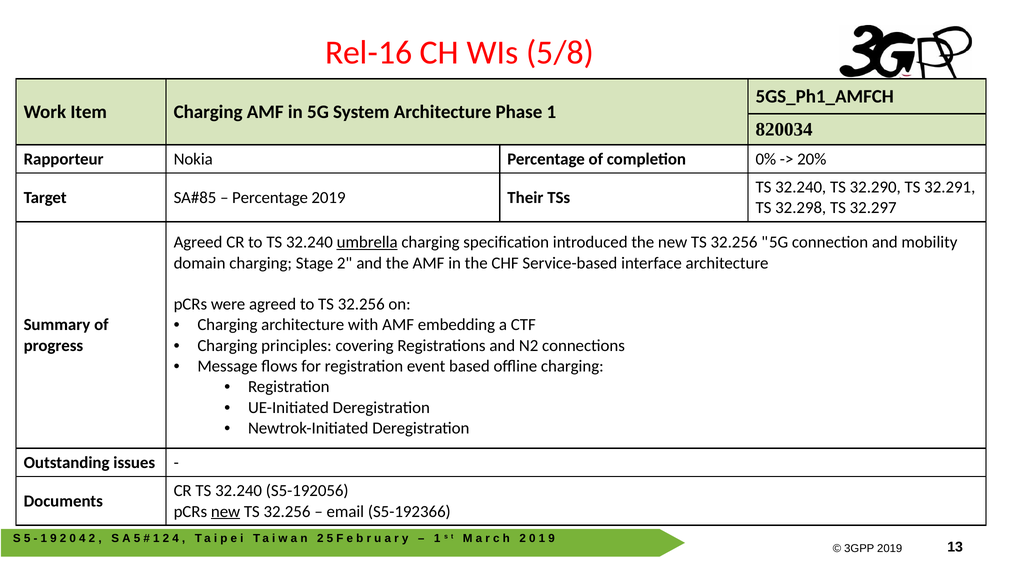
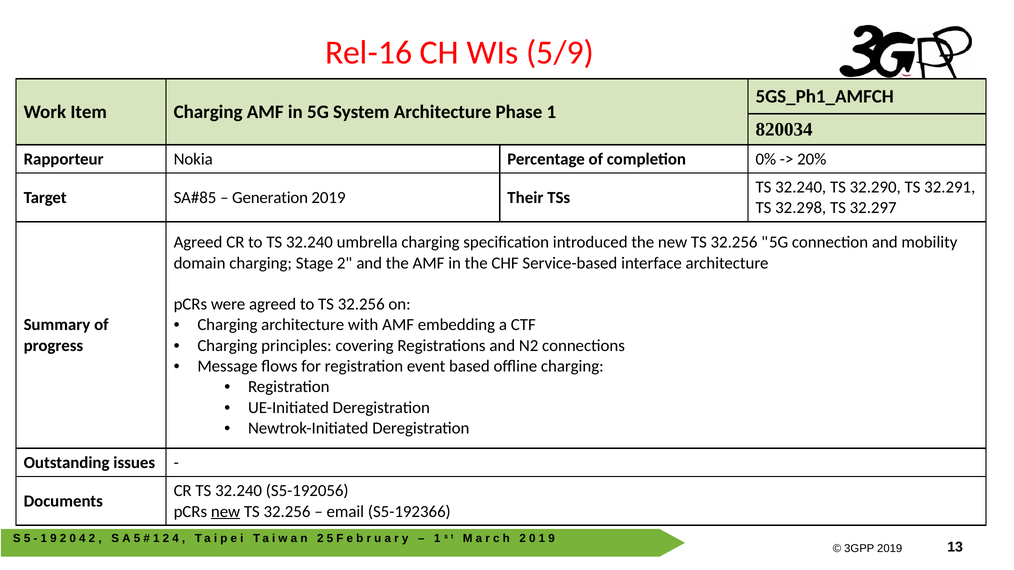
5/8: 5/8 -> 5/9 (560, 53)
Percentage: Percentage -> Generation (270, 198)
umbrella underline: present -> none (367, 242)
